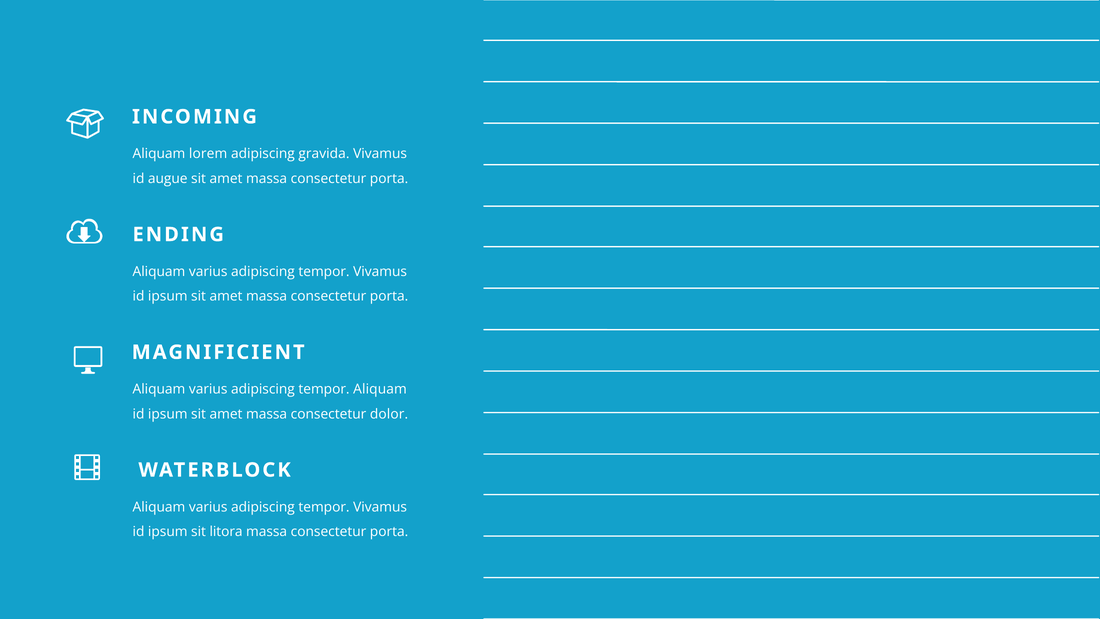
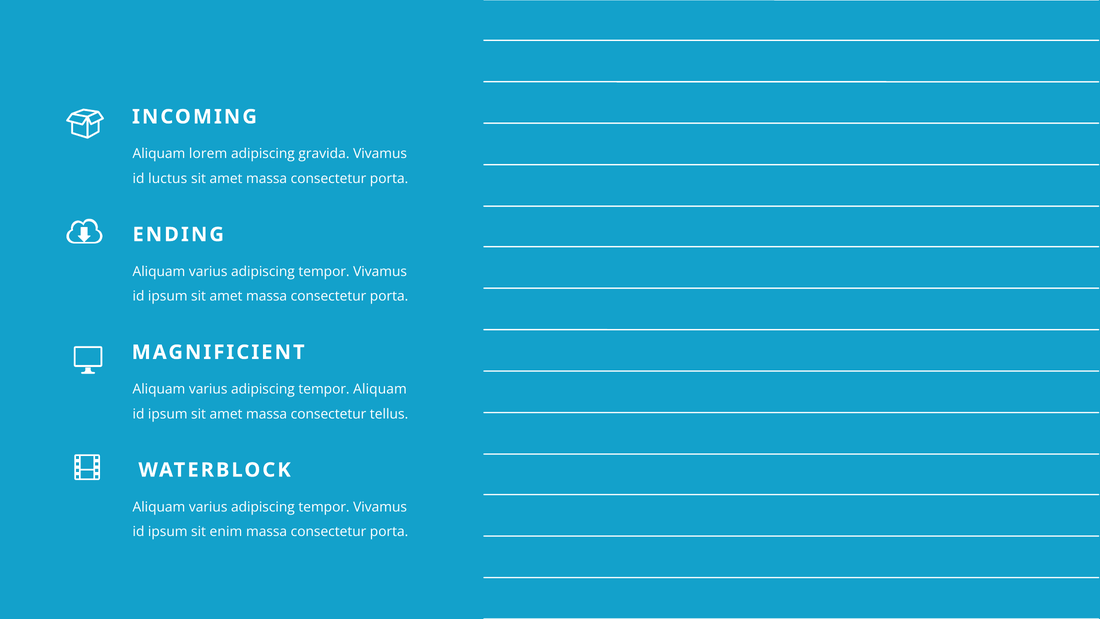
augue: augue -> luctus (168, 179)
dolor: dolor -> tellus (389, 414)
litora: litora -> enim (226, 532)
